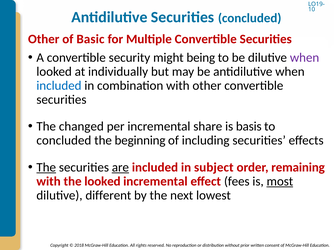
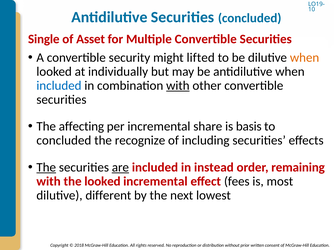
Other: Other -> Single (44, 39)
Basic: Basic -> Asset (91, 39)
being: being -> lifted (201, 58)
when colour: purple -> orange (305, 58)
with underline: none -> present (178, 86)
changed: changed -> affecting (81, 127)
beginning: beginning -> recognize (140, 141)
subject: subject -> instead (214, 168)
most underline: present -> none (280, 182)
